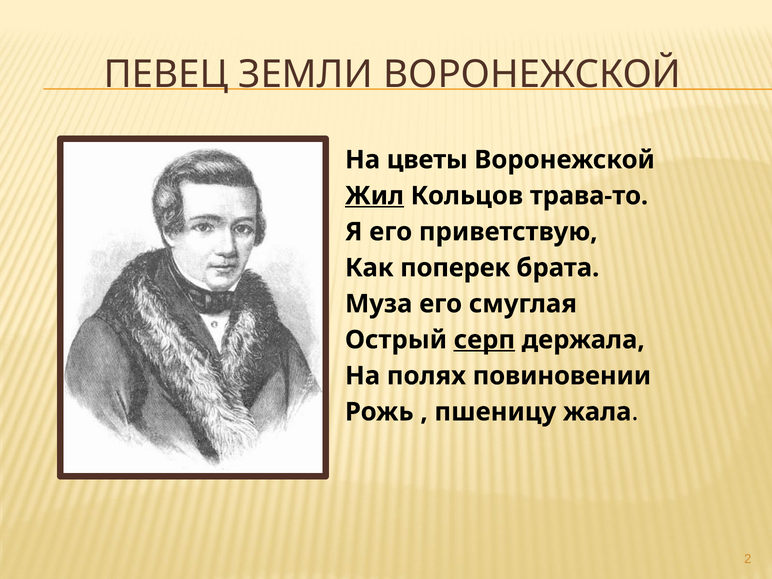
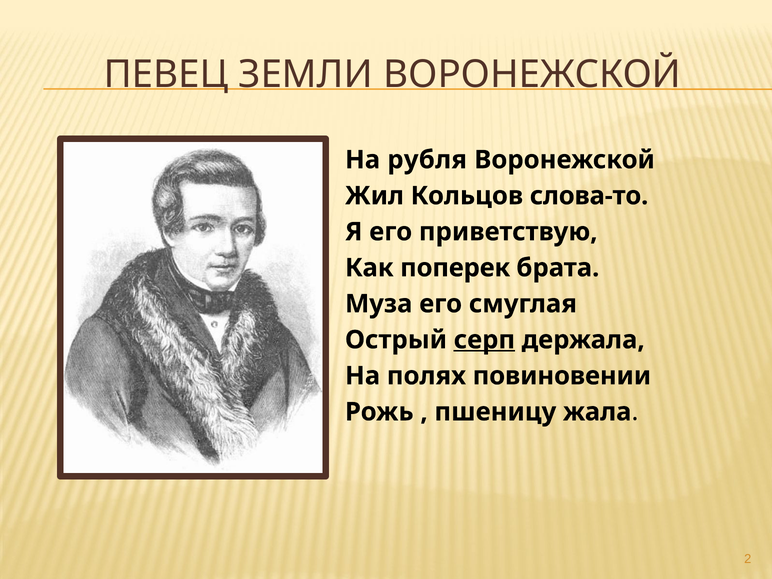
цветы: цветы -> рубля (427, 160)
Жил underline: present -> none (374, 196)
трава-то: трава-то -> слова-то (589, 196)
